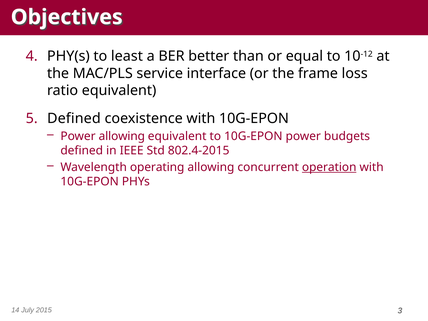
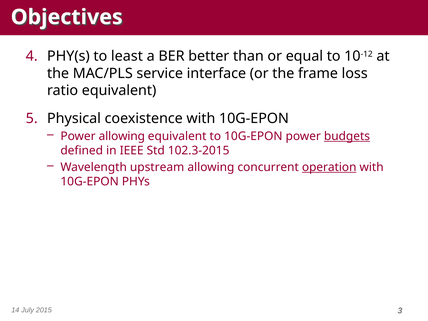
Defined: Defined -> Physical (74, 118)
budgets underline: none -> present (347, 136)
802.4-2015: 802.4-2015 -> 102.3-2015 (199, 151)
operating: operating -> upstream (157, 167)
